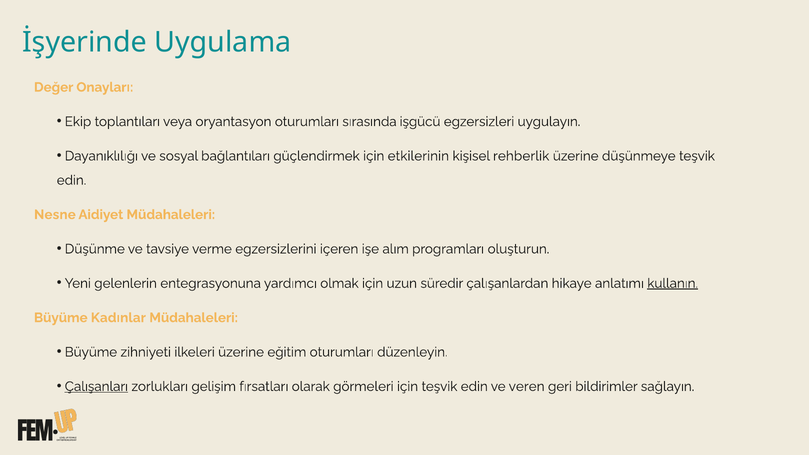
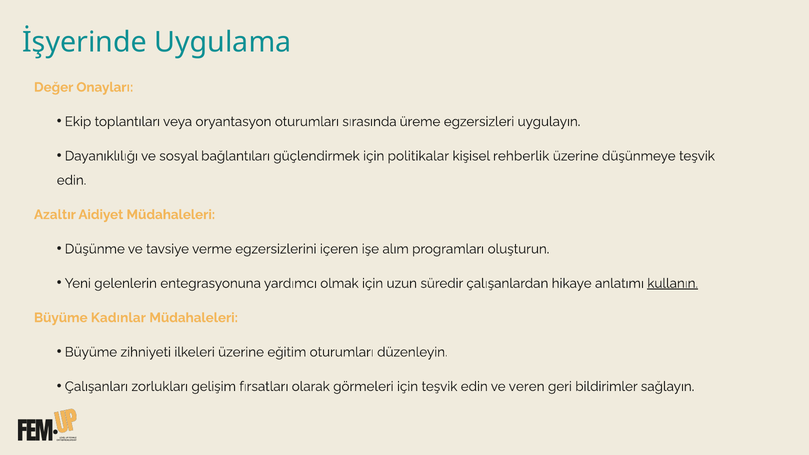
işgücü: işgücü -> üreme (420, 122)
etkilerinin: etkilerinin -> politikalar (418, 156)
Nesne: Nesne -> Azaltır (55, 215)
Çalışanları underline: present -> none (96, 386)
